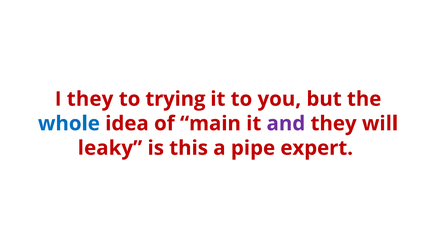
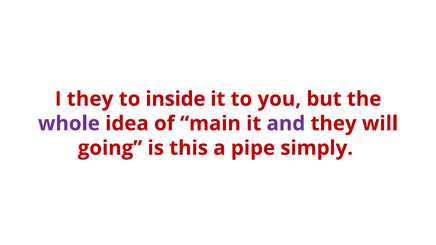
trying: trying -> inside (175, 99)
whole colour: blue -> purple (69, 124)
leaky: leaky -> going (110, 148)
expert: expert -> simply (317, 148)
